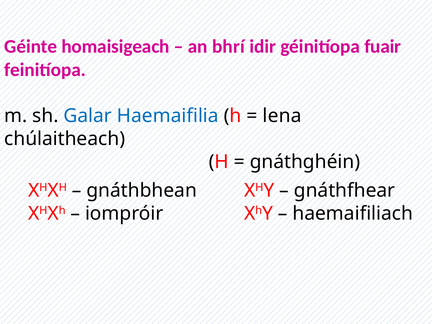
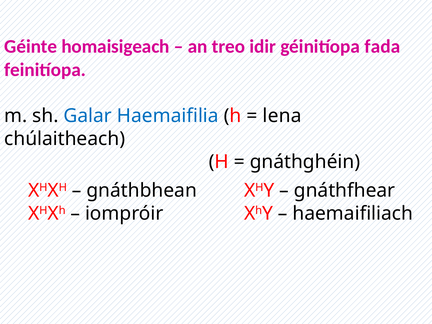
bhrí: bhrí -> treo (228, 47)
fuair: fuair -> fada (383, 47)
